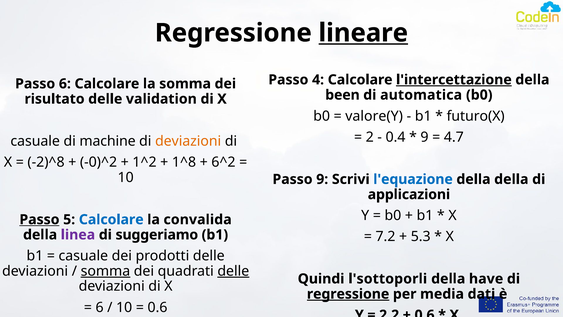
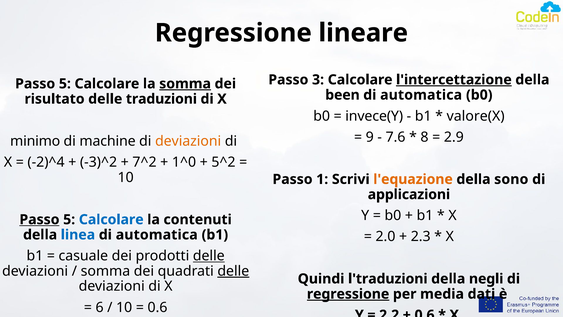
lineare underline: present -> none (363, 33)
4: 4 -> 3 (318, 80)
6: 6 -> 5 (65, 84)
somma underline: none -> present (185, 84)
validation: validation -> traduzioni (161, 99)
valore(Y: valore(Y -> invece(Y (374, 116)
futuro(X: futuro(X -> valore(X (476, 116)
2: 2 -> 9 (370, 137)
0.4: 0.4 -> 7.6 (396, 137)
9: 9 -> 8 (425, 137)
4.7: 4.7 -> 2.9 (454, 137)
casuale: casuale -> minimo (35, 141)
-2)^8: -2)^8 -> -2)^4 (46, 162)
-0)^2: -0)^2 -> -3)^2 (98, 162)
1^2: 1^2 -> 7^2 (144, 162)
1^8: 1^8 -> 1^0 (184, 162)
6^2: 6^2 -> 5^2 (223, 162)
Passo 9: 9 -> 1 (322, 179)
l'equazione colour: blue -> orange (413, 179)
della della: della -> sono (511, 179)
convalida: convalida -> contenuti (198, 219)
linea colour: purple -> blue (78, 235)
suggeriamo: suggeriamo -> automatica (157, 235)
7.2: 7.2 -> 2.0 (385, 236)
5.3: 5.3 -> 2.3 (421, 236)
delle underline: none -> present (209, 256)
somma underline: present -> none (105, 271)
l'sottoporli: l'sottoporli -> l'traduzioni (388, 279)
have: have -> negli (486, 279)
